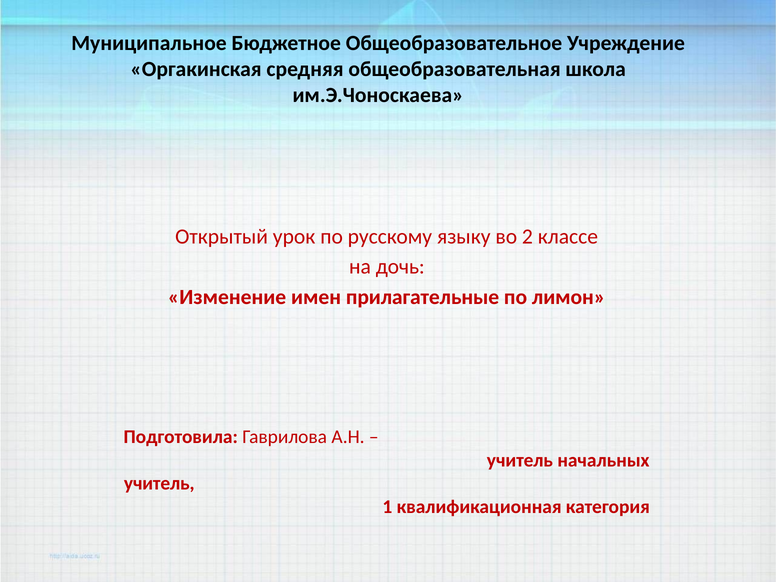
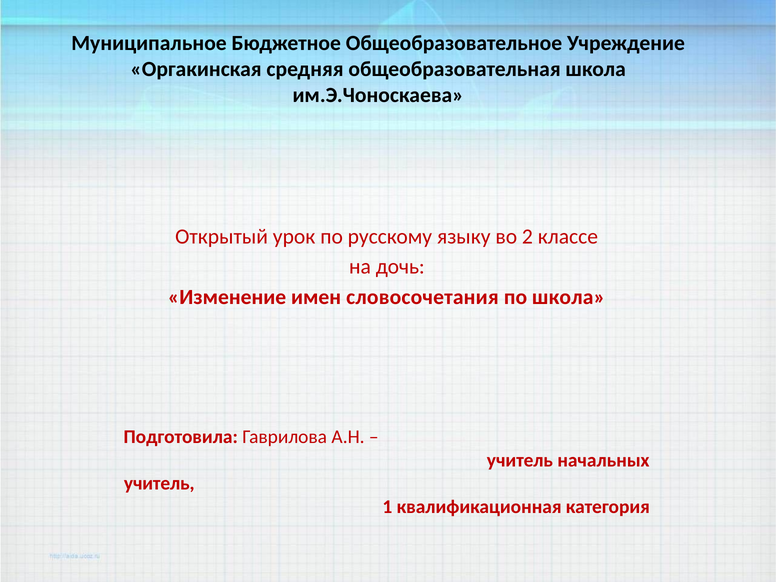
прилагательные: прилагательные -> словосочетания (422, 297)
по лимон: лимон -> школа (569, 297)
